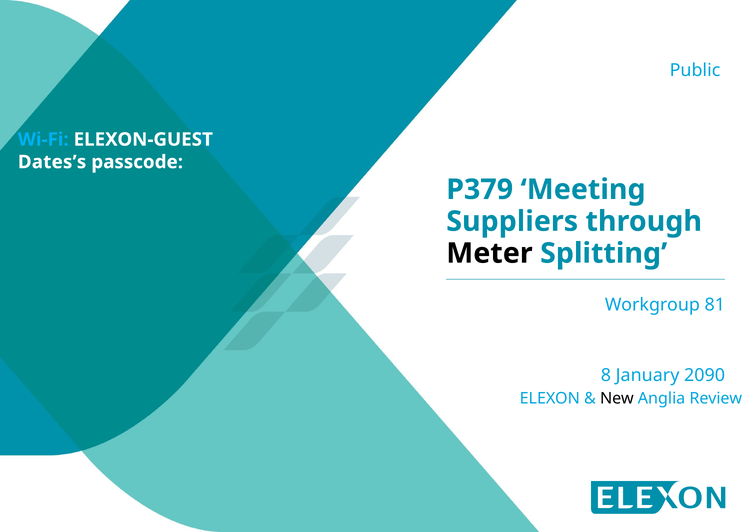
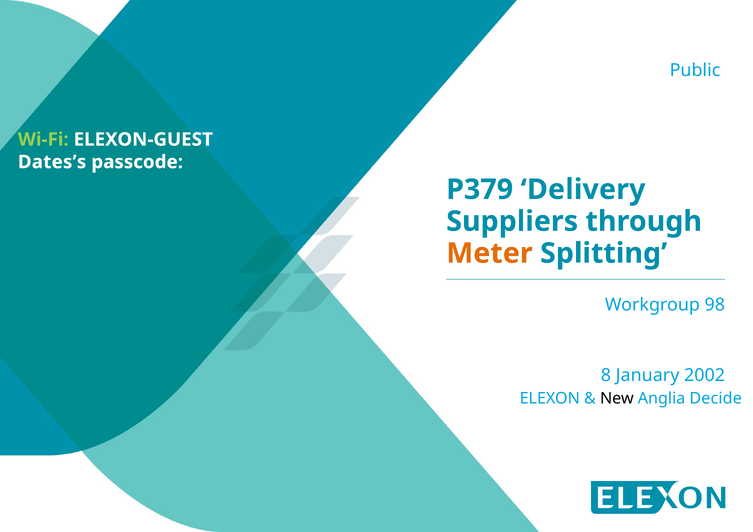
Wi-Fi colour: light blue -> light green (43, 140)
Meeting: Meeting -> Delivery (583, 190)
Meter colour: black -> orange (489, 254)
81: 81 -> 98 (715, 305)
2090: 2090 -> 2002 (705, 375)
Review: Review -> Decide (716, 399)
